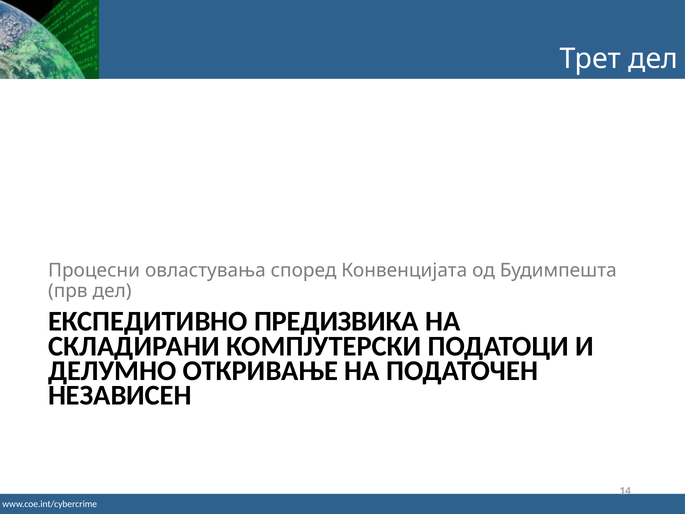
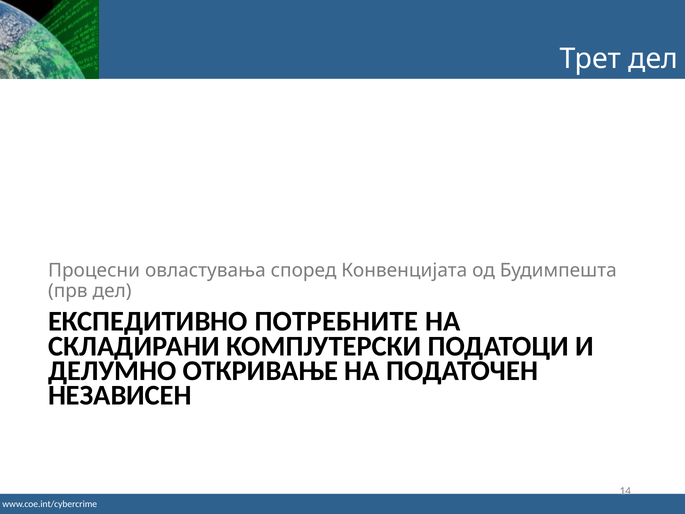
ПРЕДИЗВИКА: ПРЕДИЗВИКА -> ПОТРЕБНИТЕ (336, 321)
